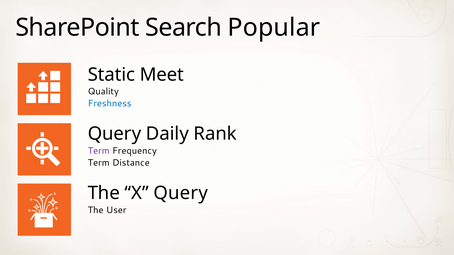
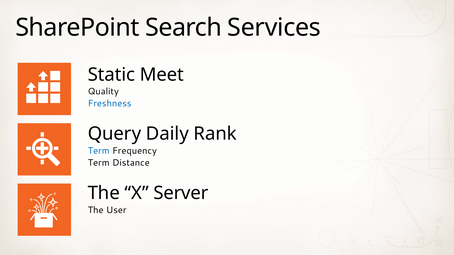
Popular: Popular -> Services (274, 27)
Term colour: purple -> blue (99, 151)
X Query: Query -> Server (181, 193)
